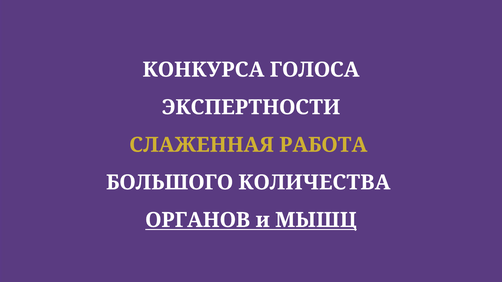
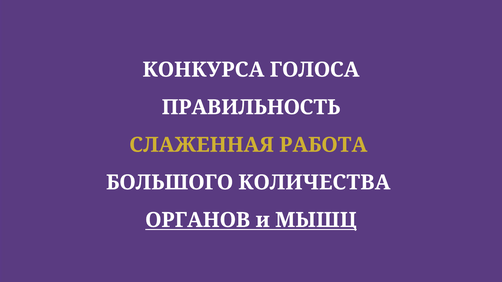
ЭКСПЕРТНОСТИ: ЭКСПЕРТНОСТИ -> ПРАВИЛЬНОСТЬ (251, 107)
